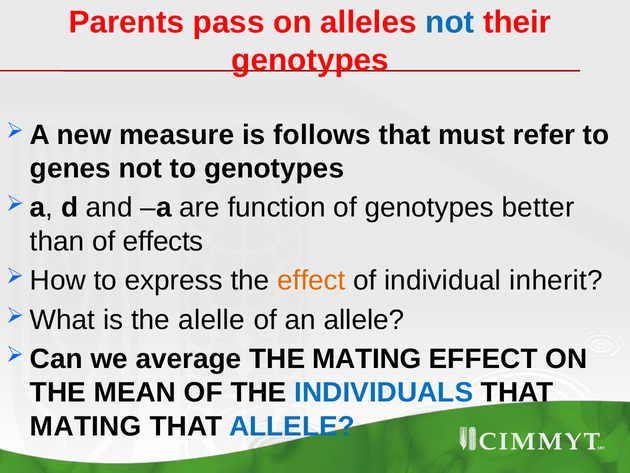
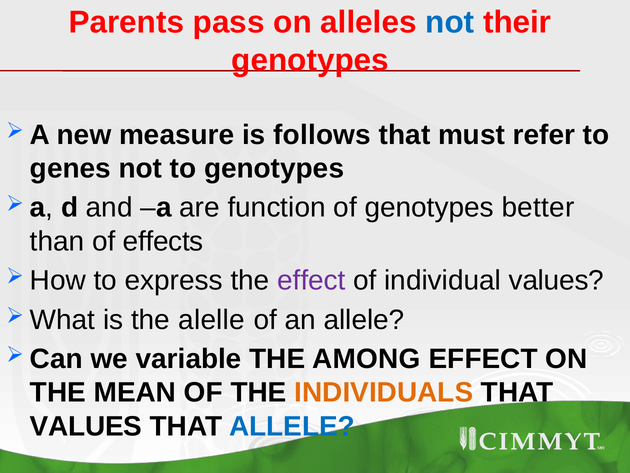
effect colour: orange -> purple (311, 280)
individual inherit: inherit -> values (556, 280)
average: average -> variable (189, 359)
THE MATING: MATING -> AMONG (366, 359)
INDIVIDUALS colour: blue -> orange (384, 392)
MATING: MATING -> VALUES (86, 426)
